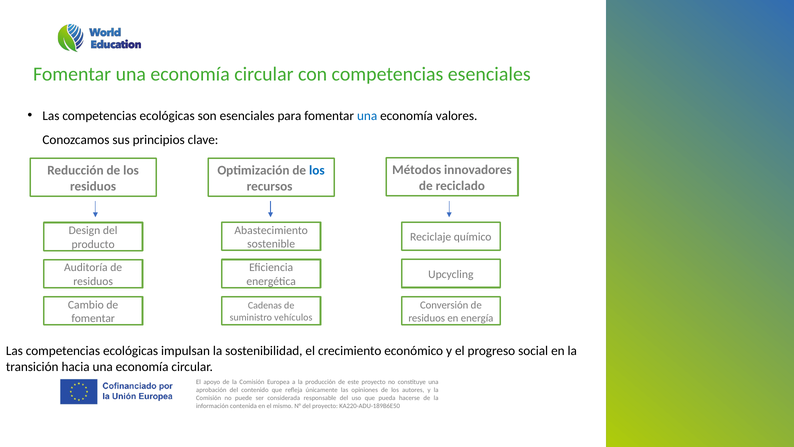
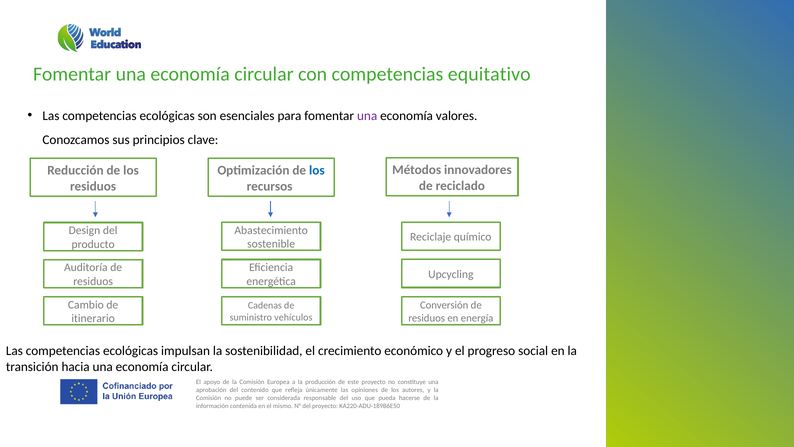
competencias esenciales: esenciales -> equitativo (489, 74)
una colour: blue -> purple (367, 116)
fomentar: fomentar -> itinerario (93, 318)
